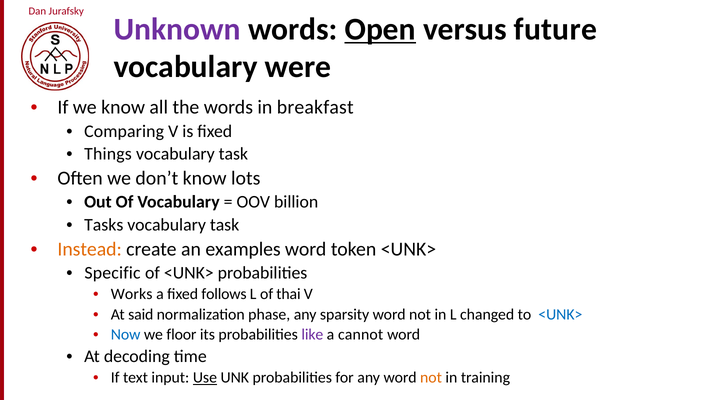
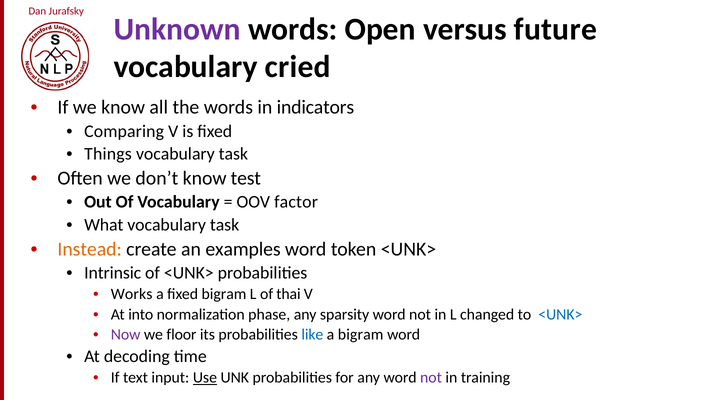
Open underline: present -> none (380, 29)
were: were -> cried (298, 67)
breakfast: breakfast -> indicators (315, 107)
lots: lots -> test (246, 178)
billion: billion -> factor (296, 202)
Tasks: Tasks -> What (104, 225)
Specific: Specific -> Intrinsic (113, 273)
fixed follows: follows -> bigram (224, 294)
said: said -> into (141, 314)
Now colour: blue -> purple (126, 335)
like colour: purple -> blue (312, 335)
a cannot: cannot -> bigram (361, 335)
not colour: orange -> purple (431, 378)
